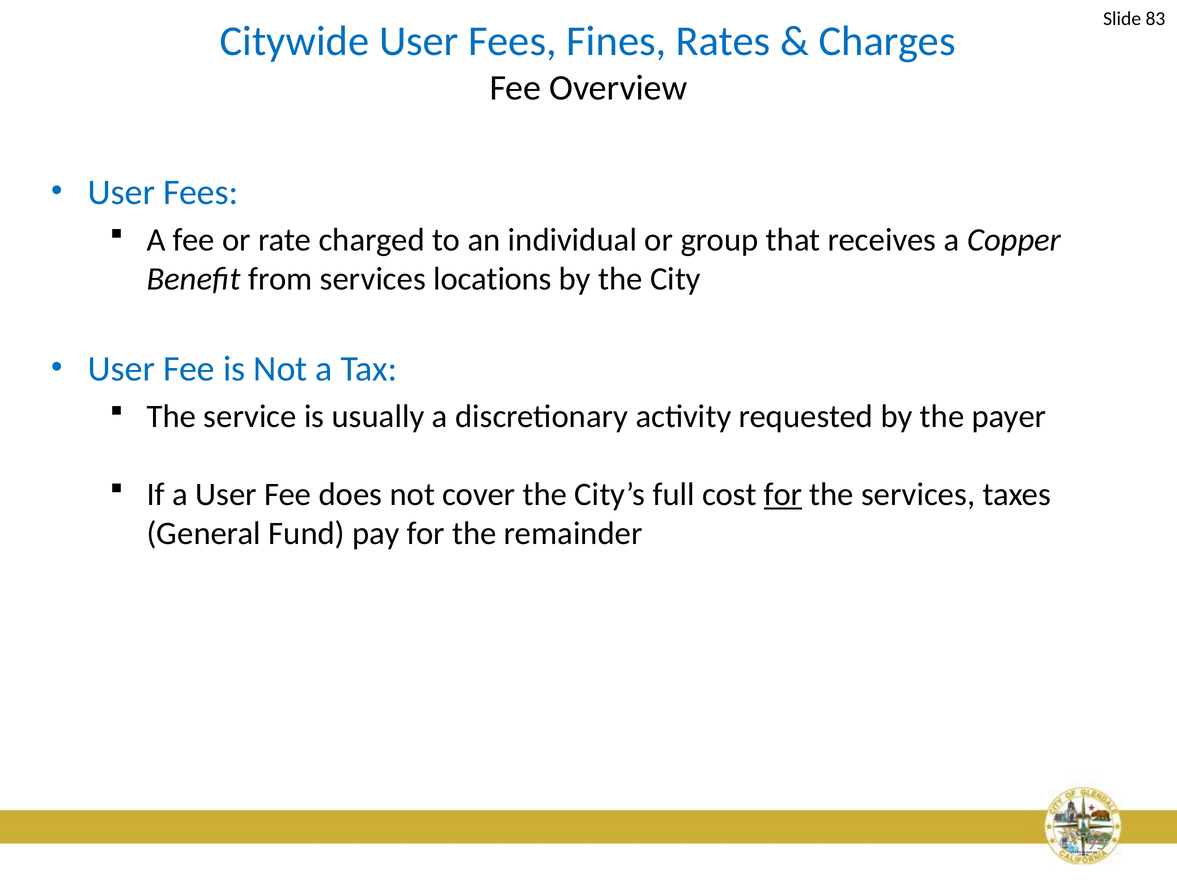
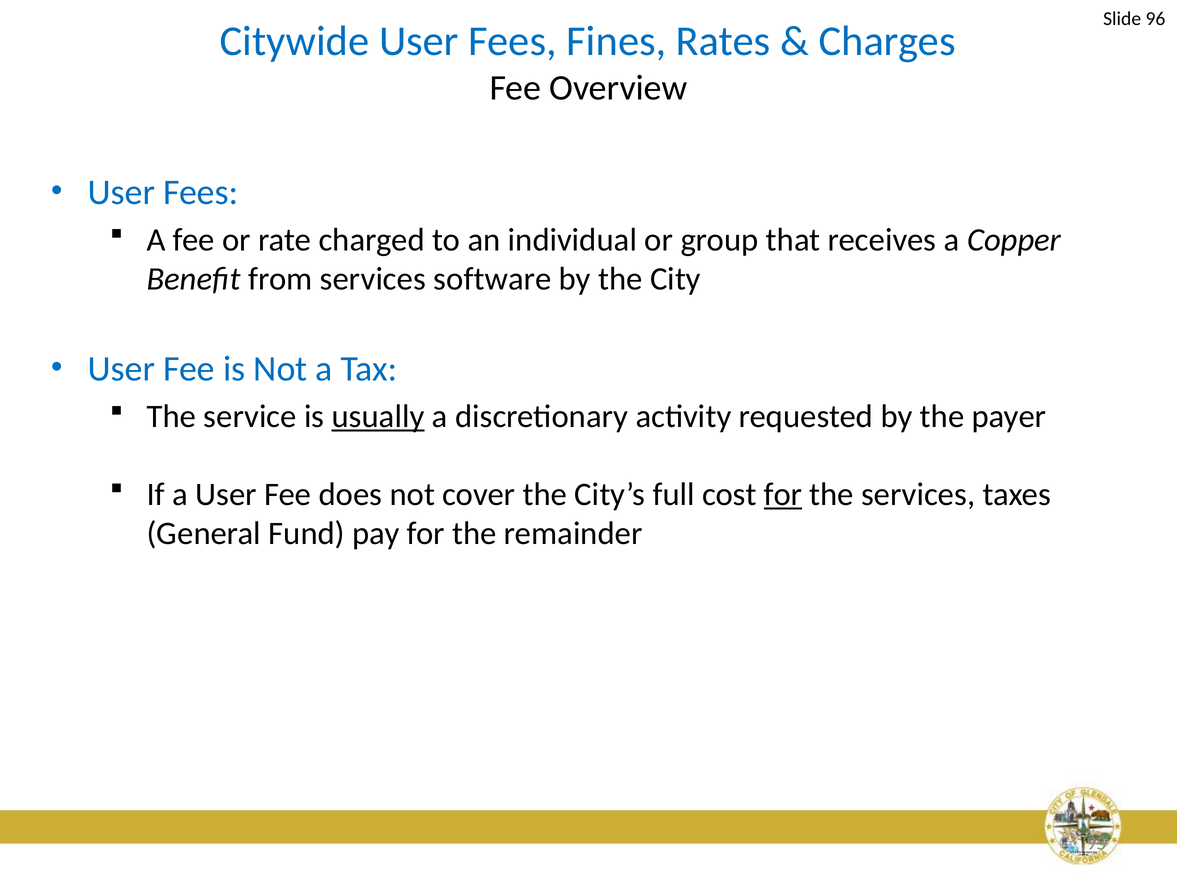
83: 83 -> 96 (1155, 19)
locations: locations -> software (492, 279)
usually underline: none -> present (378, 416)
